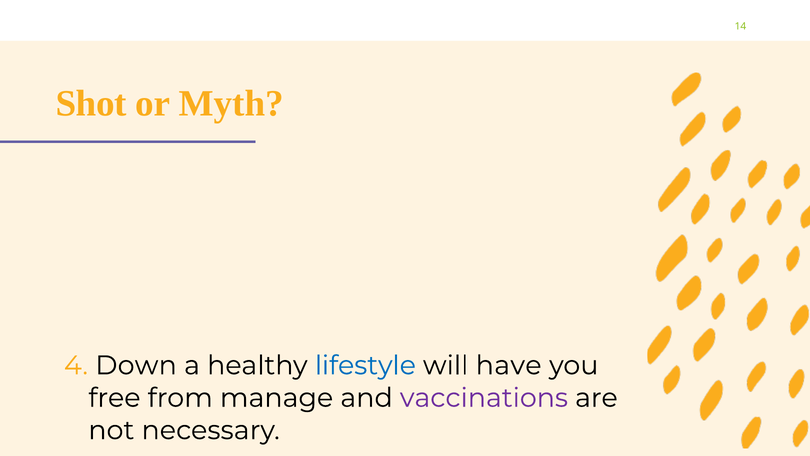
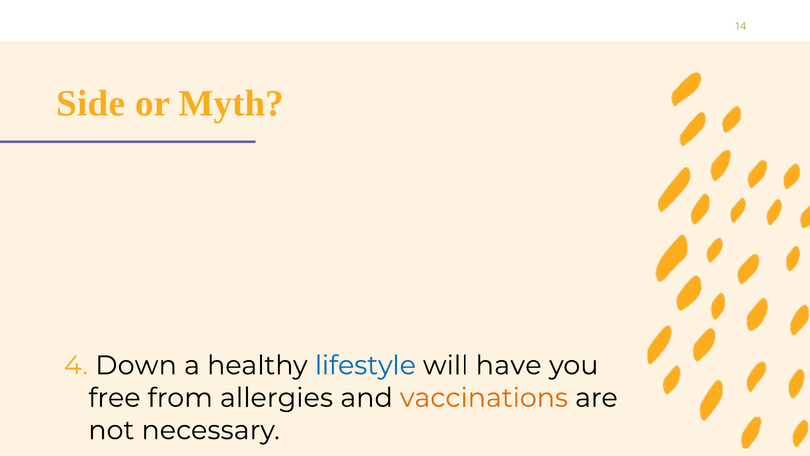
Shot: Shot -> Side (91, 104)
manage: manage -> allergies (277, 398)
vaccinations colour: purple -> orange (484, 398)
